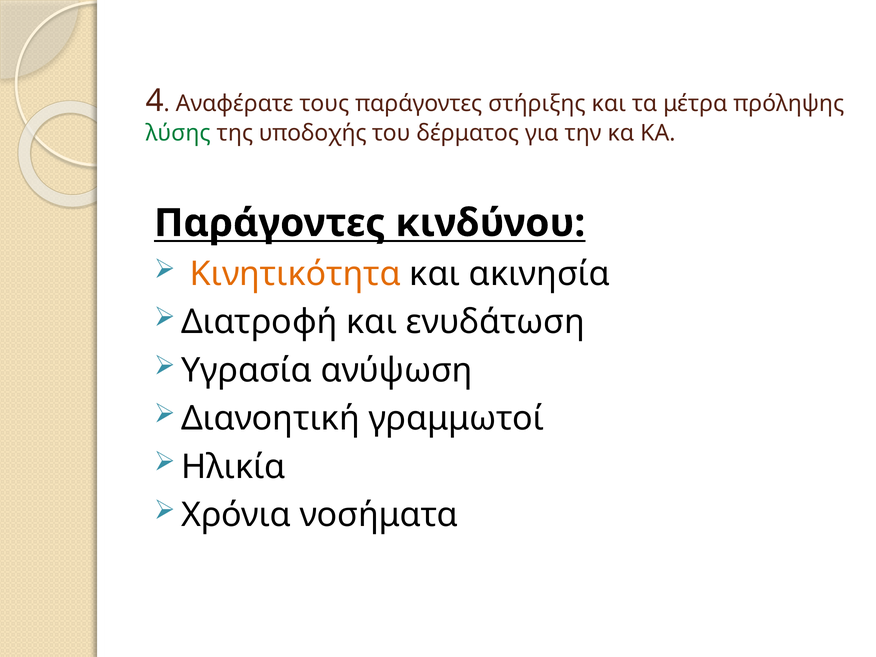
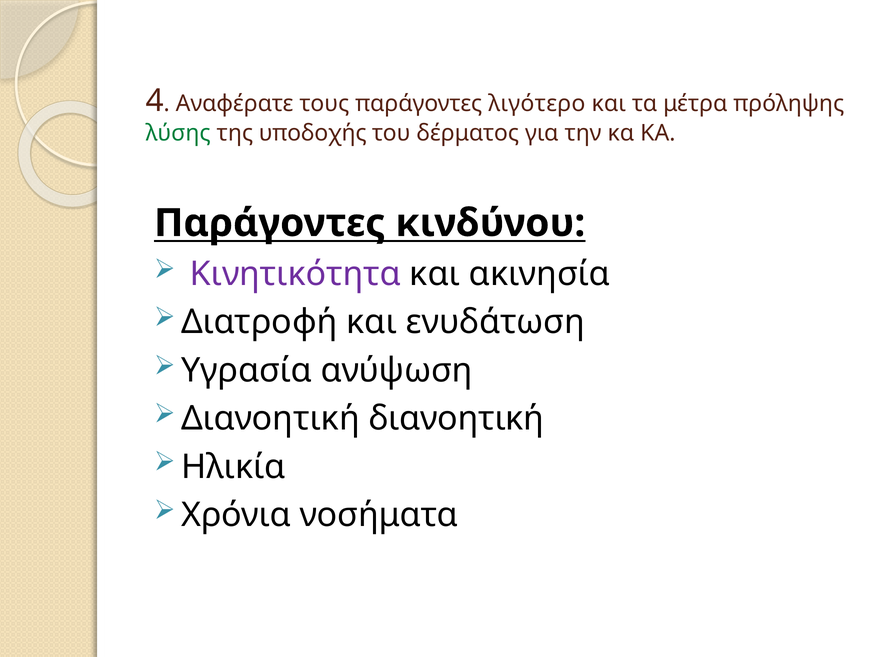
στήριξης: στήριξης -> λιγότερο (537, 104)
Κινητικότητα colour: orange -> purple (295, 274)
Διανοητική γραμμωτοί: γραμμωτοί -> διανοητική (456, 419)
